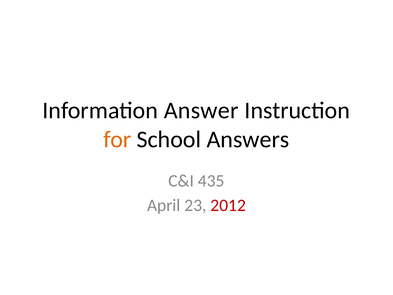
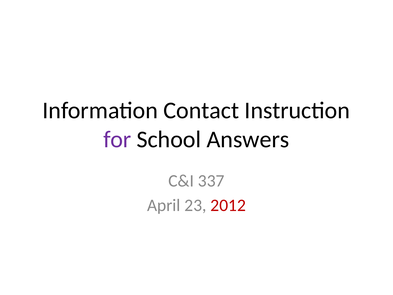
Answer: Answer -> Contact (201, 110)
for colour: orange -> purple (117, 139)
435: 435 -> 337 (211, 181)
